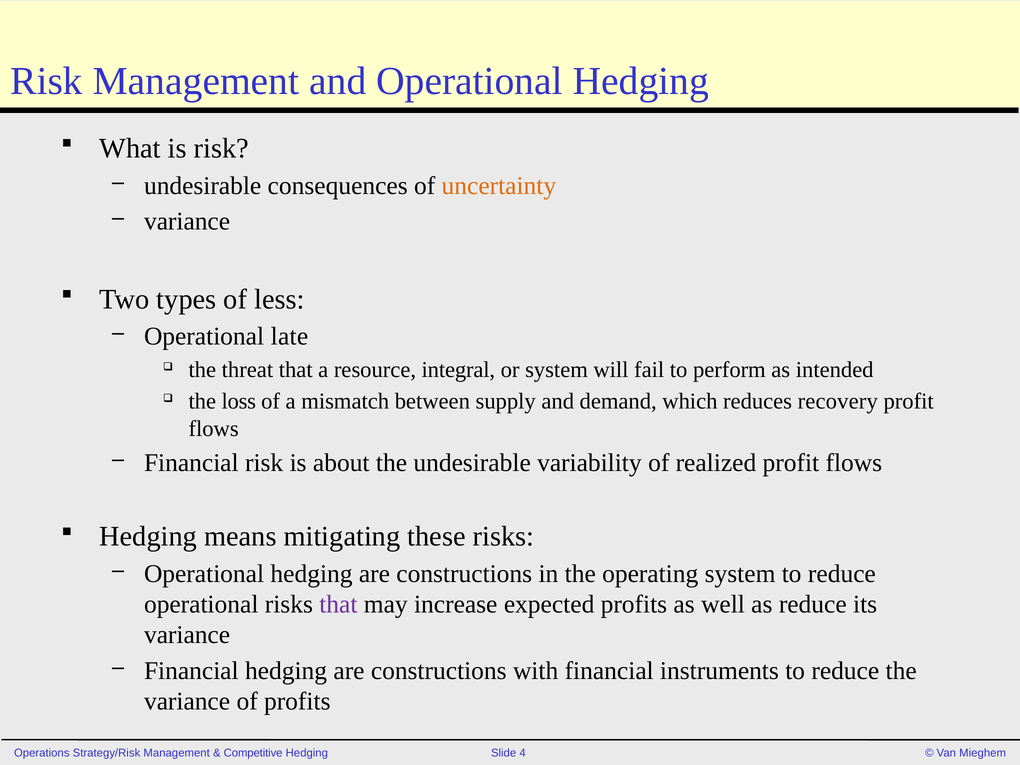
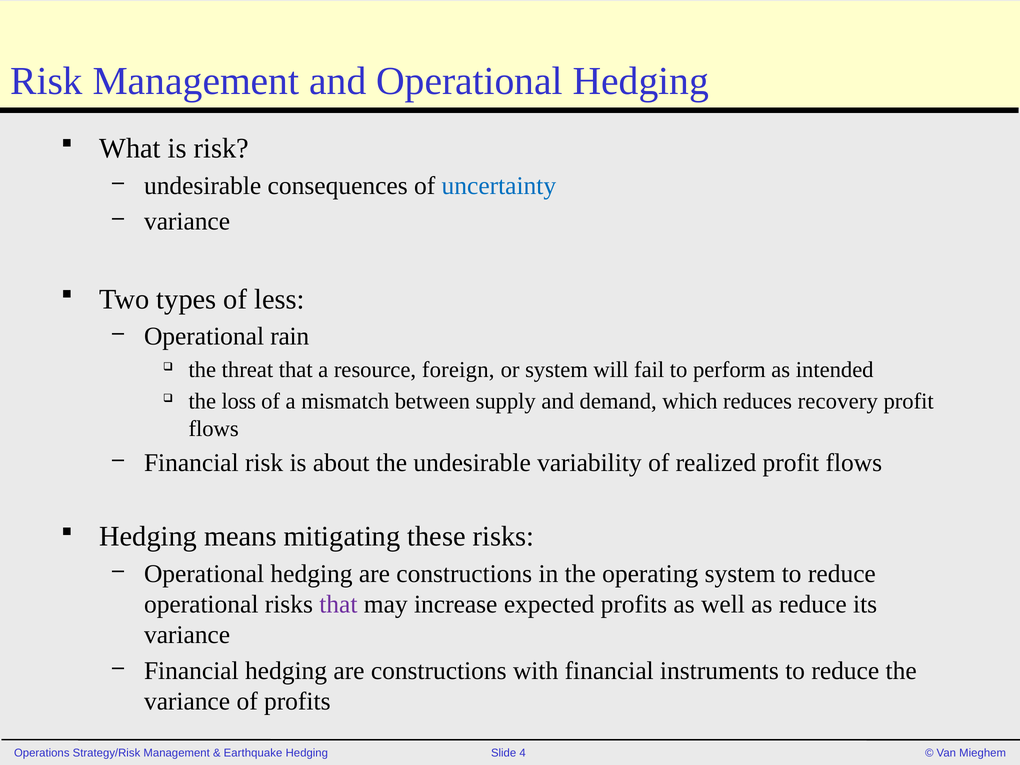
uncertainty colour: orange -> blue (499, 186)
late: late -> rain (290, 336)
integral: integral -> foreign (458, 370)
Competitive: Competitive -> Earthquake (253, 753)
